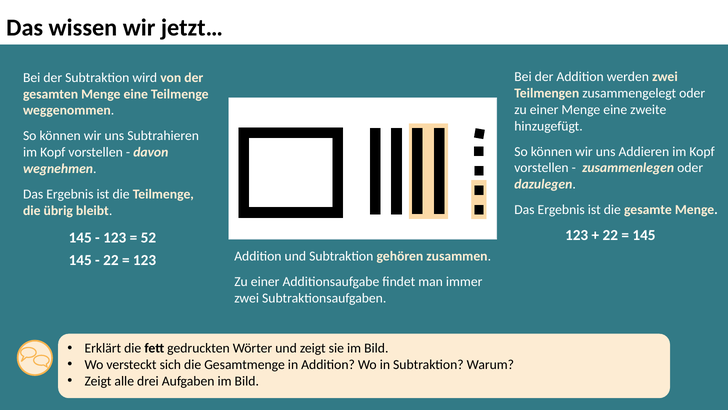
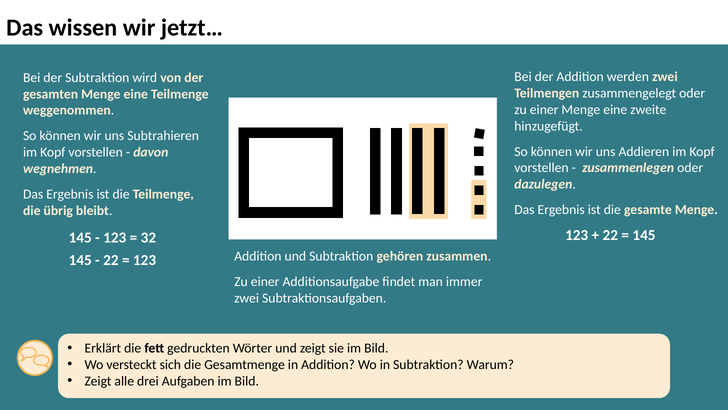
52: 52 -> 32 (148, 237)
